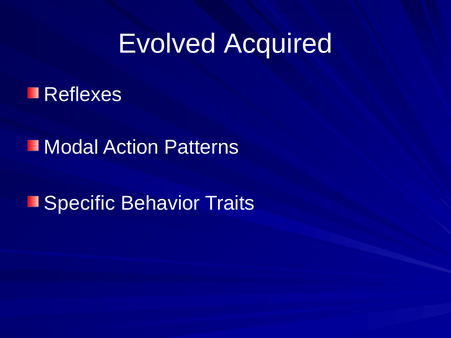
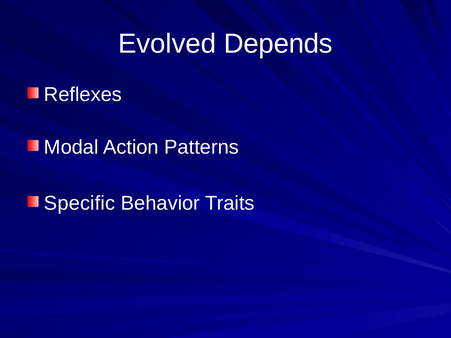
Acquired: Acquired -> Depends (278, 44)
